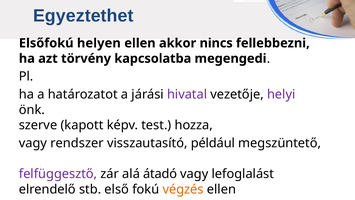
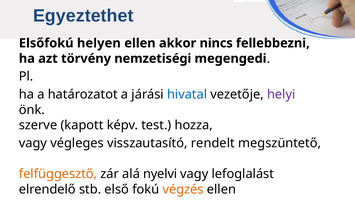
kapcsolatba: kapcsolatba -> nemzetiségi (153, 58)
hivatal colour: purple -> blue (187, 94)
rendszer: rendszer -> végleges (77, 143)
például: például -> rendelt (213, 143)
felfüggesztő colour: purple -> orange (58, 174)
átadó: átadó -> nyelvi (160, 174)
